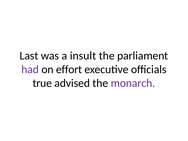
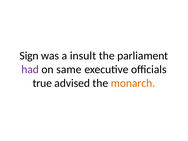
Last: Last -> Sign (29, 56)
effort: effort -> same (69, 69)
monarch colour: purple -> orange (133, 83)
